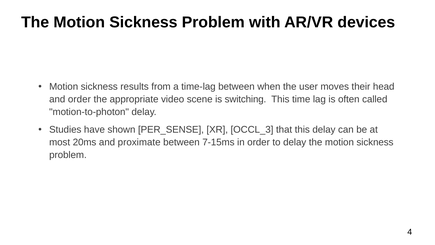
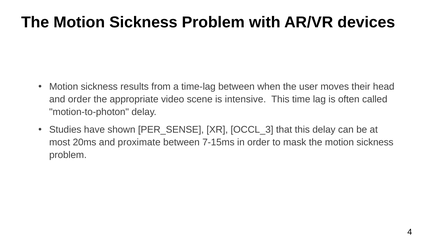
switching: switching -> intensive (245, 99)
to delay: delay -> mask (295, 142)
